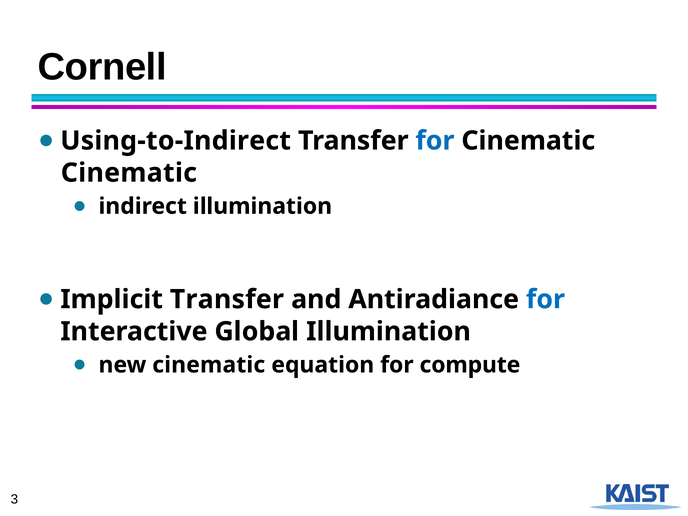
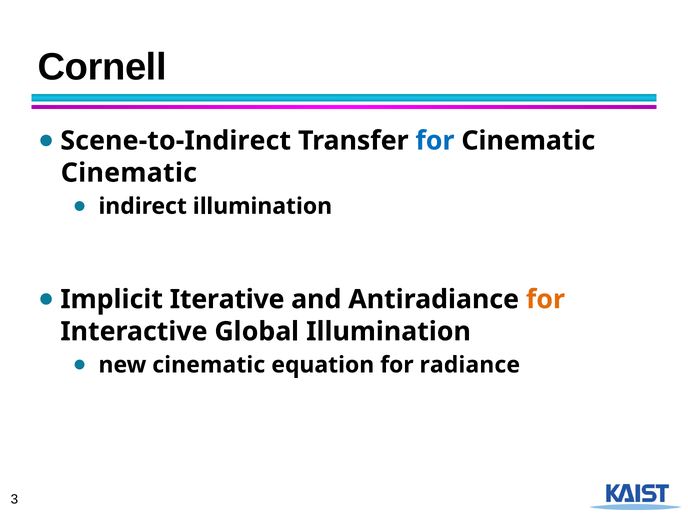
Using-to-Indirect: Using-to-Indirect -> Scene-to-Indirect (176, 141)
Implicit Transfer: Transfer -> Iterative (227, 299)
for colour: blue -> orange (545, 299)
compute: compute -> radiance (470, 365)
